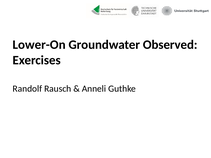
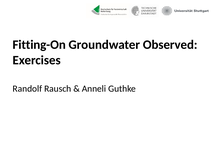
Lower-On: Lower-On -> Fitting-On (39, 45)
